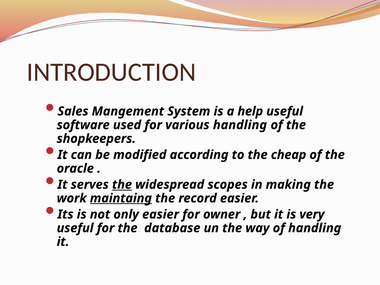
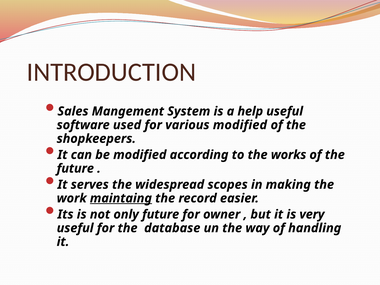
various handling: handling -> modified (240, 125)
cheap: cheap -> works (289, 155)
oracle: oracle -> future (75, 168)
the underline: present -> none (122, 185)
only easier: easier -> future (161, 214)
